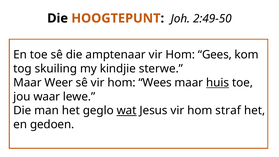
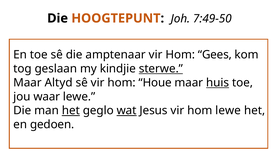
2:49-50: 2:49-50 -> 7:49-50 (212, 19)
skuiling: skuiling -> geslaan (56, 69)
sterwe underline: none -> present (161, 69)
Weer: Weer -> Altyd (59, 83)
Wees: Wees -> Houe (155, 83)
het underline: none -> present (71, 111)
hom straf: straf -> lewe (228, 111)
